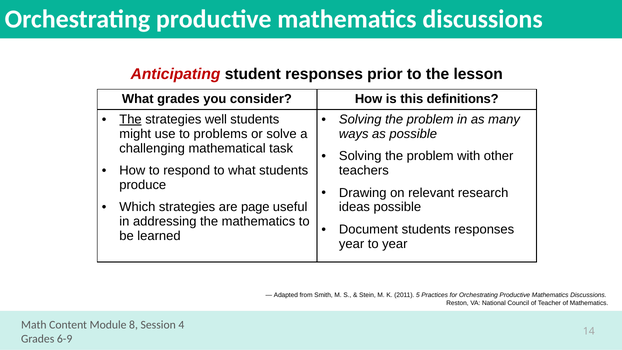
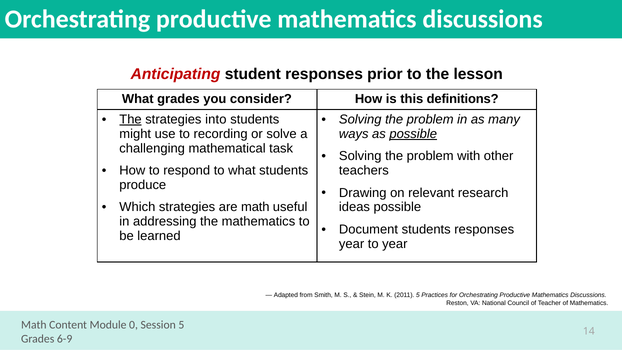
well: well -> into (216, 119)
problems: problems -> recording (221, 134)
possible underline: none -> present (413, 134)
are page: page -> math (255, 207)
8: 8 -> 0 (134, 325)
Session 4: 4 -> 5 (181, 325)
